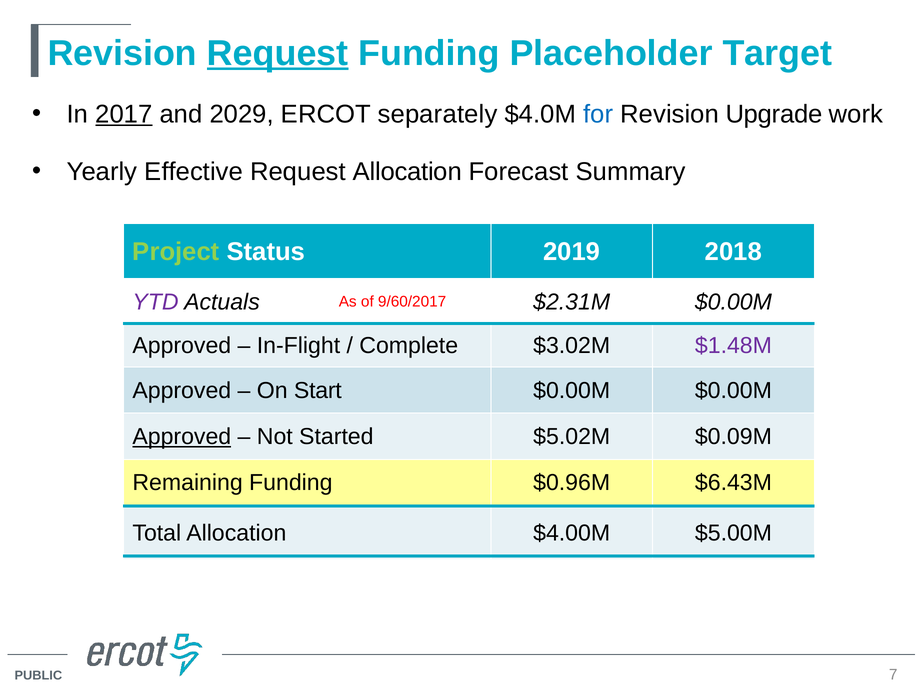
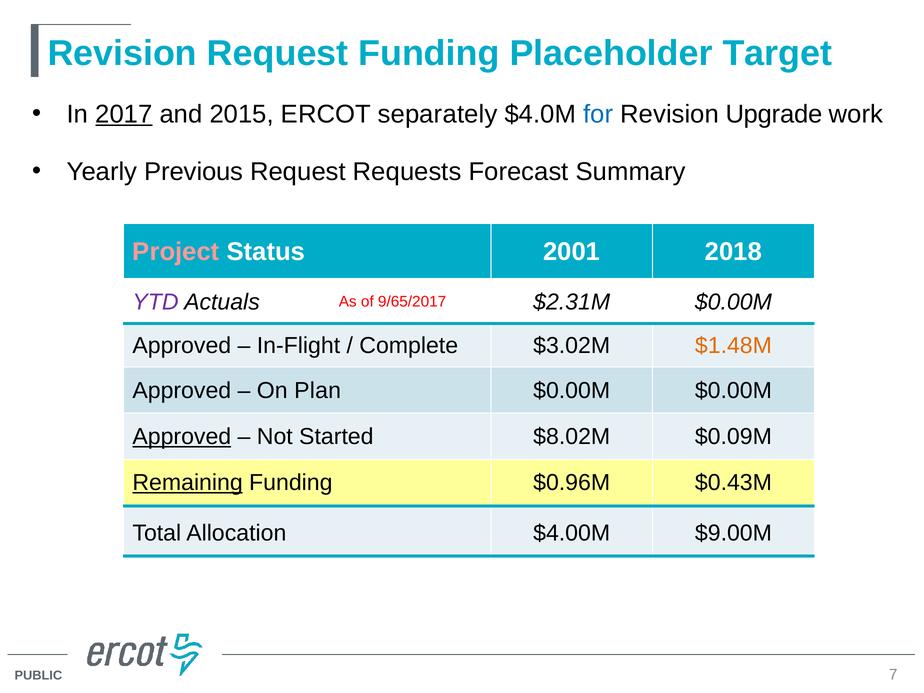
Request underline: present -> none (278, 53)
2029: 2029 -> 2015 (242, 114)
Effective: Effective -> Previous (194, 172)
Request Allocation: Allocation -> Requests (407, 172)
Project colour: light green -> pink (176, 252)
2019: 2019 -> 2001 (572, 252)
9/60/2017: 9/60/2017 -> 9/65/2017 (412, 302)
$1.48M colour: purple -> orange (733, 346)
Start: Start -> Plan (318, 390)
$5.02M: $5.02M -> $8.02M (572, 437)
Remaining underline: none -> present (188, 483)
$6.43M: $6.43M -> $0.43M (733, 483)
$5.00M: $5.00M -> $9.00M (733, 533)
